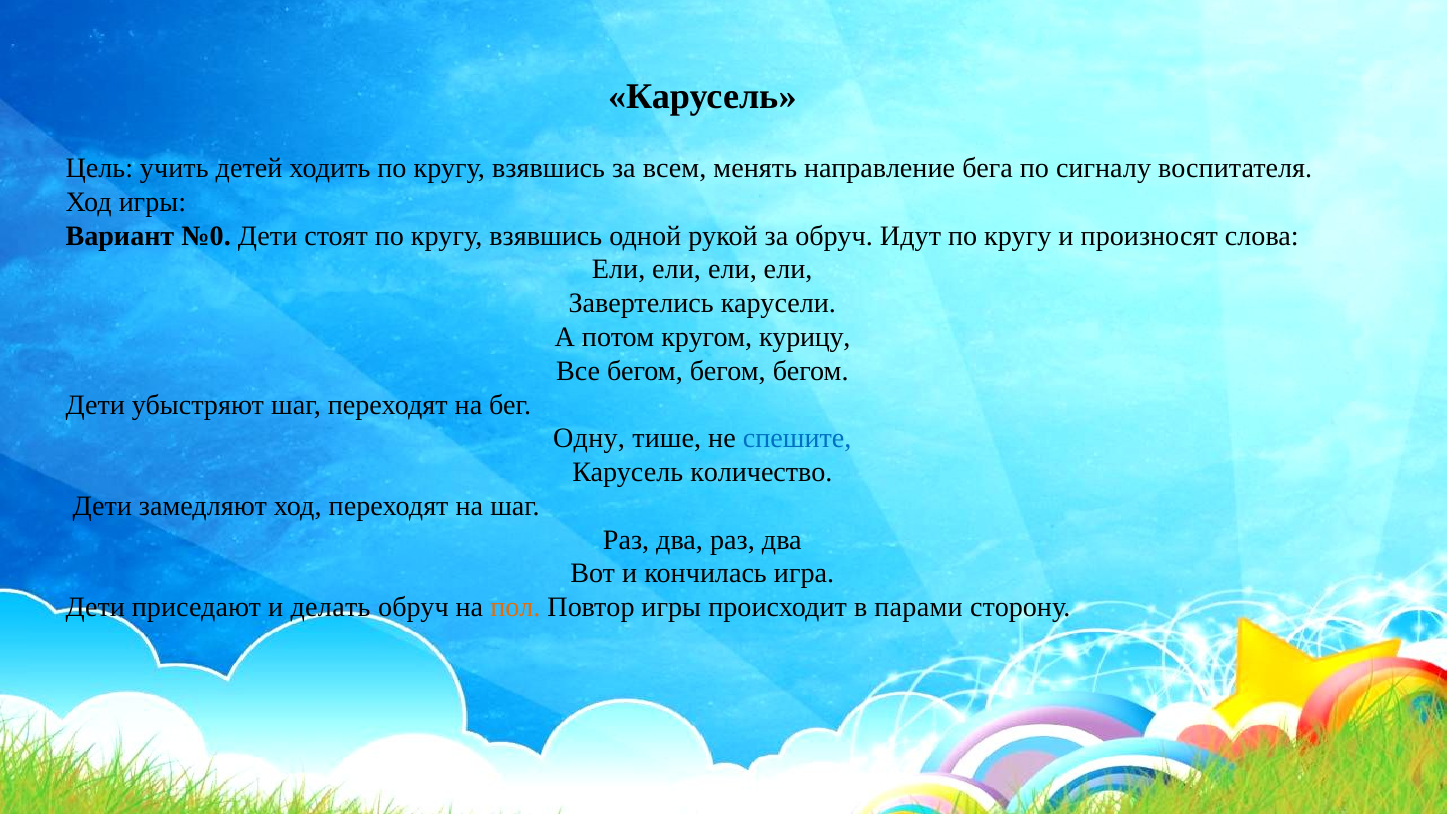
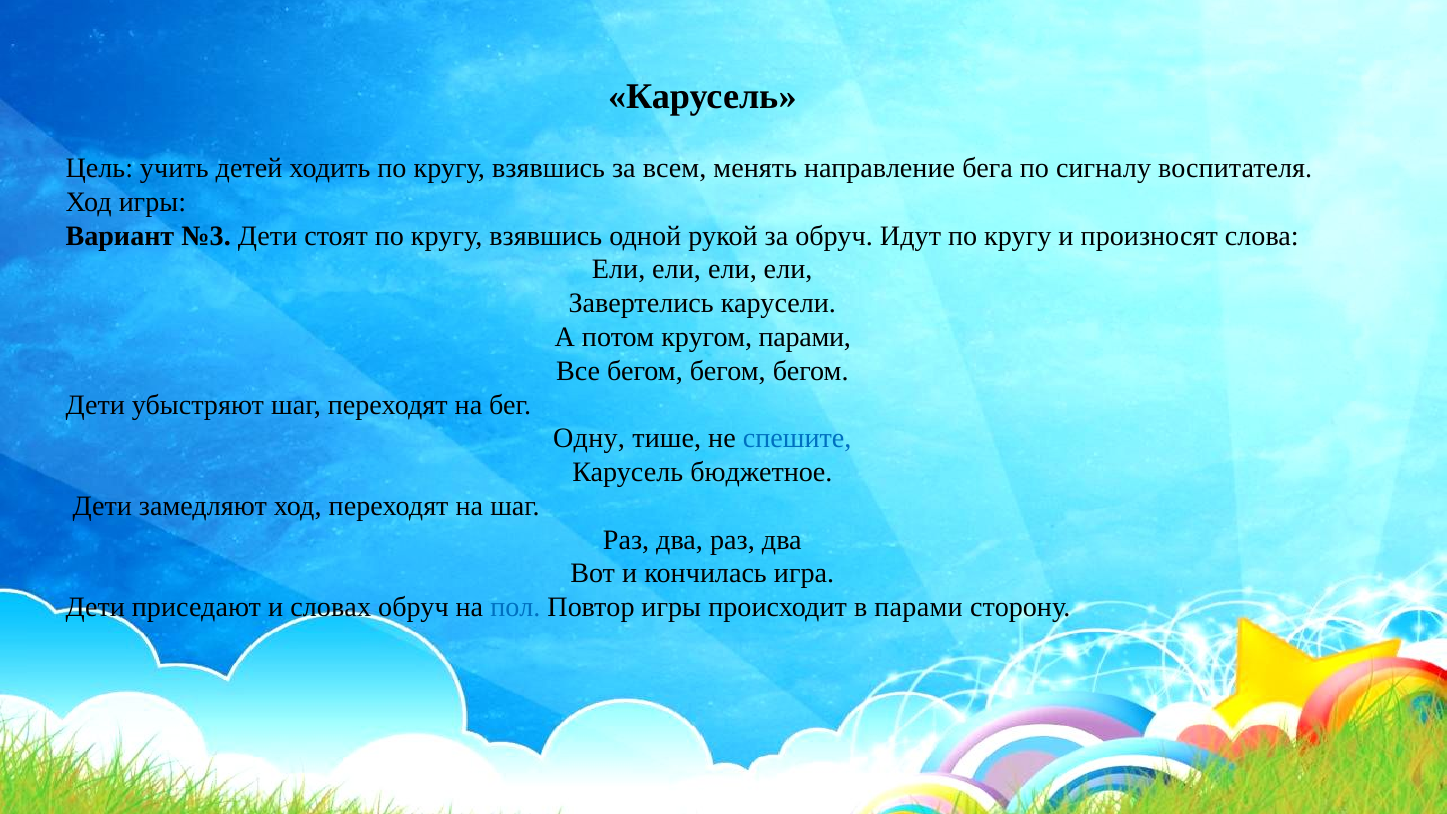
№0: №0 -> №3 (206, 236)
кругом курицу: курицу -> парами (805, 337)
количество: количество -> бюджетное (761, 472)
делать: делать -> словах (331, 607)
пол colour: orange -> blue (515, 607)
